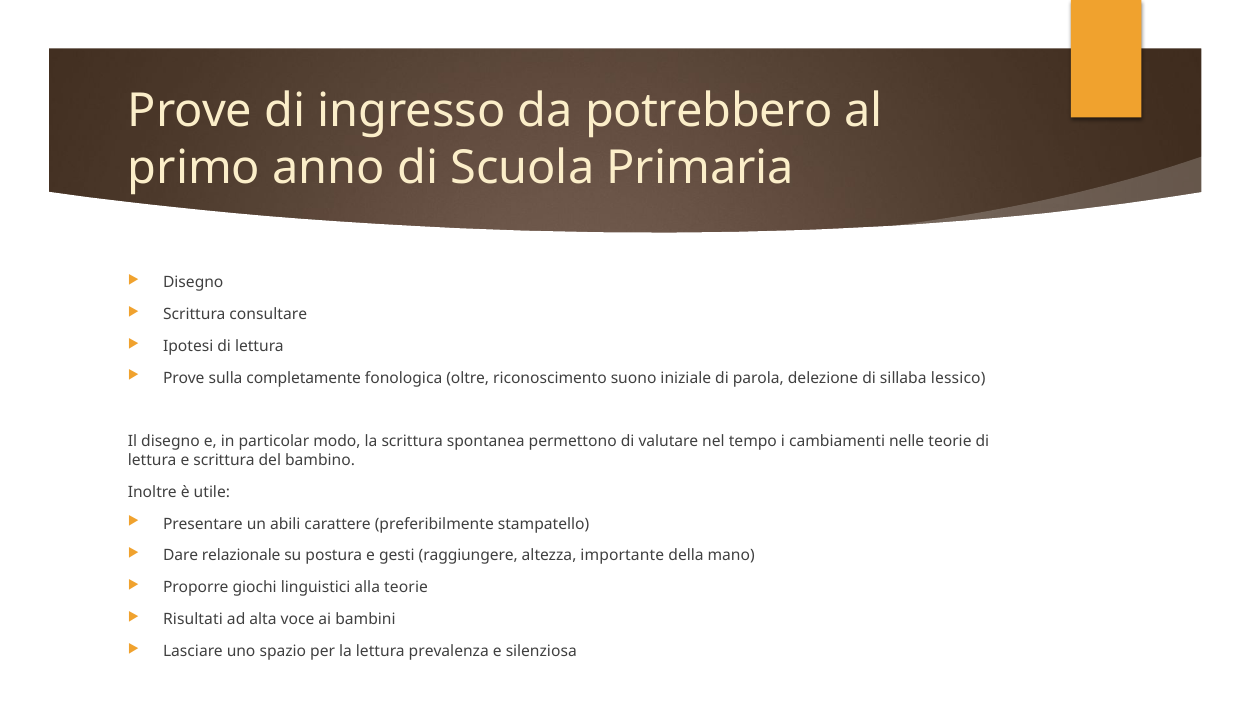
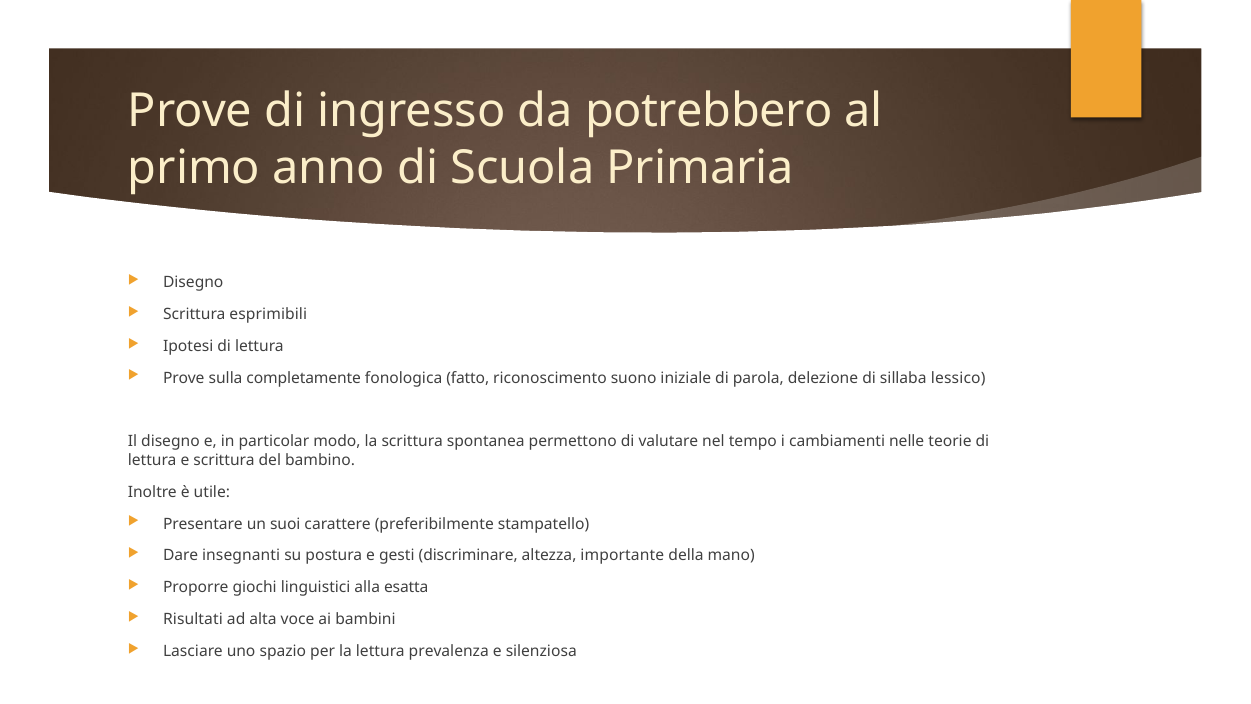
consultare: consultare -> esprimibili (268, 314)
oltre: oltre -> fatto (468, 378)
abili: abili -> suoi (285, 524)
relazionale: relazionale -> insegnanti (241, 555)
raggiungere: raggiungere -> discriminare (468, 555)
alla teorie: teorie -> esatta (406, 587)
